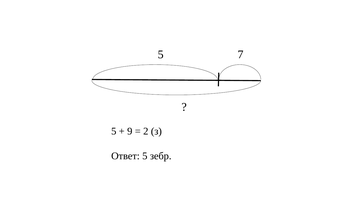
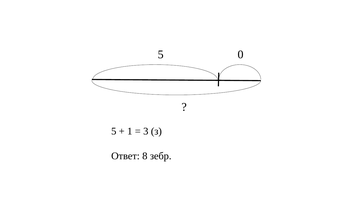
7: 7 -> 0 (241, 55)
9: 9 -> 1 (130, 131)
2: 2 -> 3 (146, 131)
Ответ 5: 5 -> 8 (145, 156)
